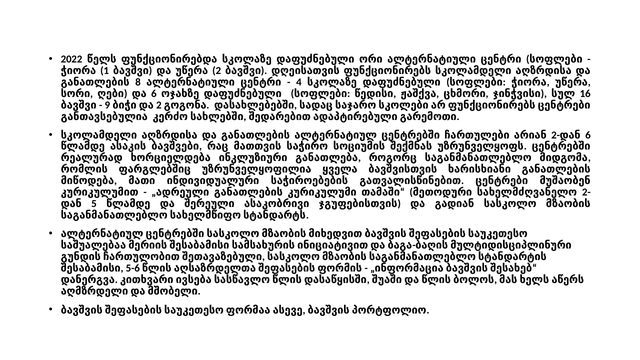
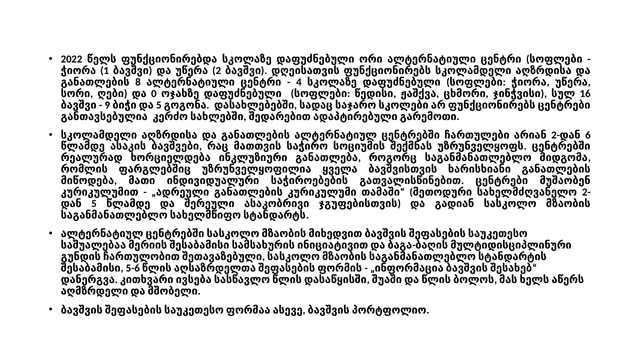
6: 6 -> 0 (154, 94)
9 2: 2 -> 5 (159, 105)
